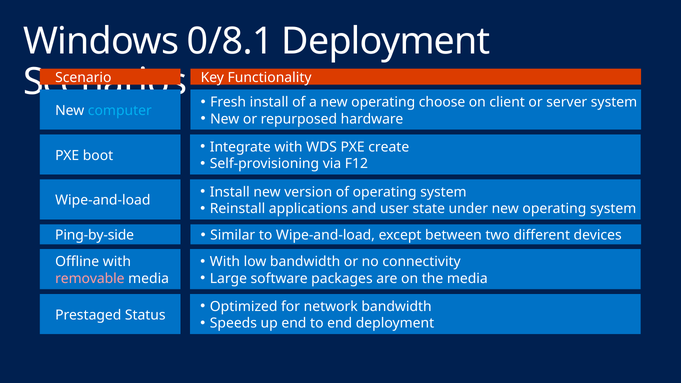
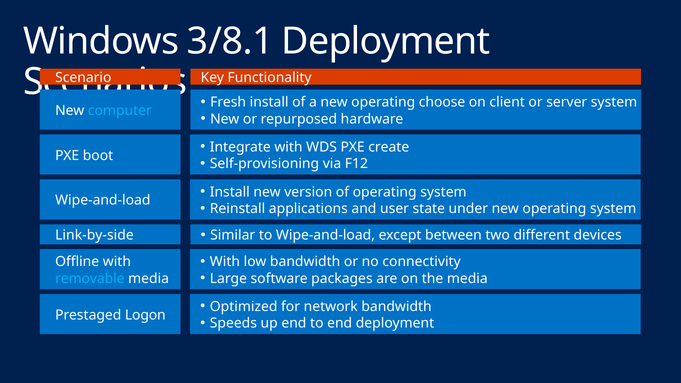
0/8.1: 0/8.1 -> 3/8.1 (230, 41)
Ping-by-side: Ping-by-side -> Link-by-side (94, 235)
removable colour: pink -> light blue (90, 278)
Status: Status -> Logon (145, 315)
